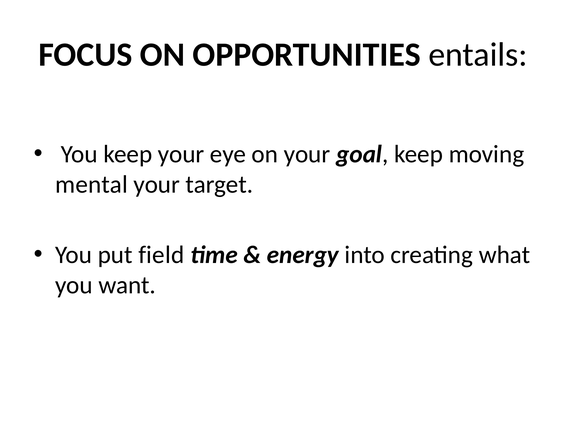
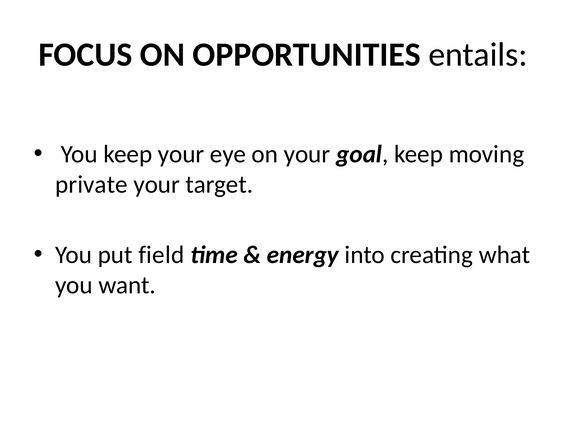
mental: mental -> private (92, 184)
